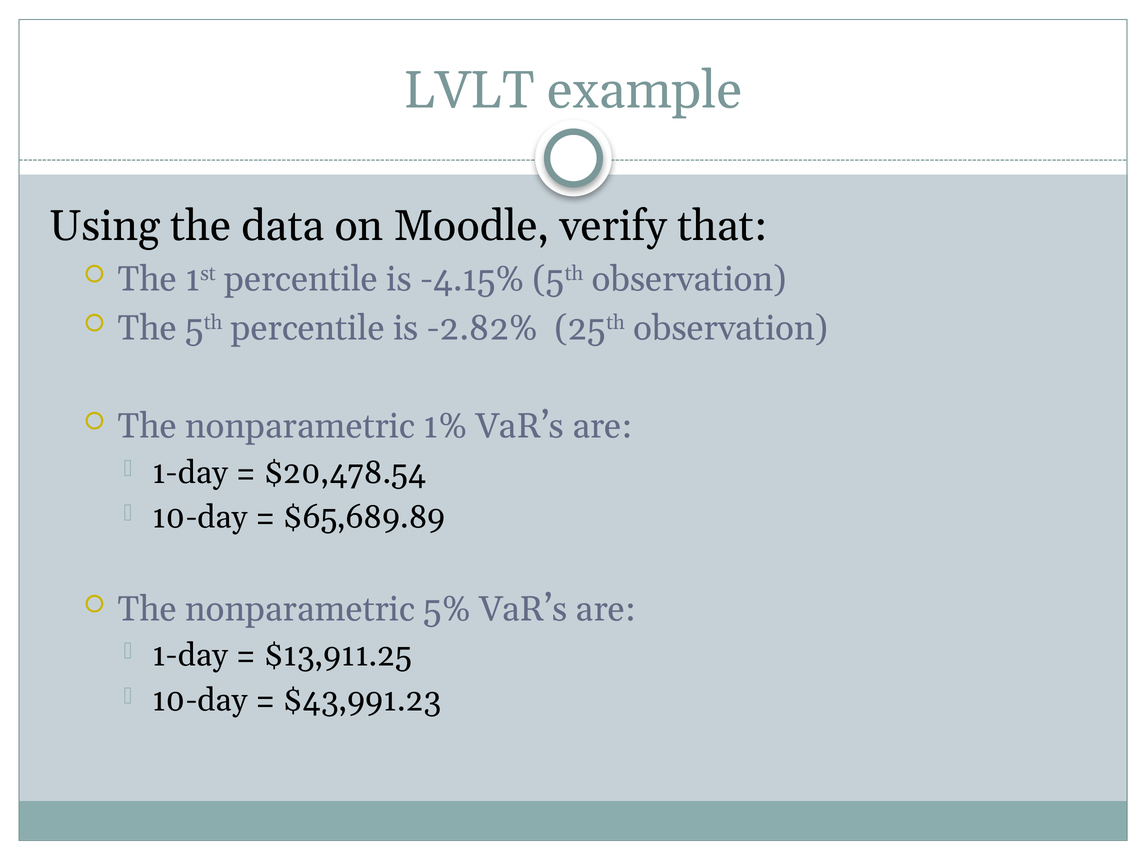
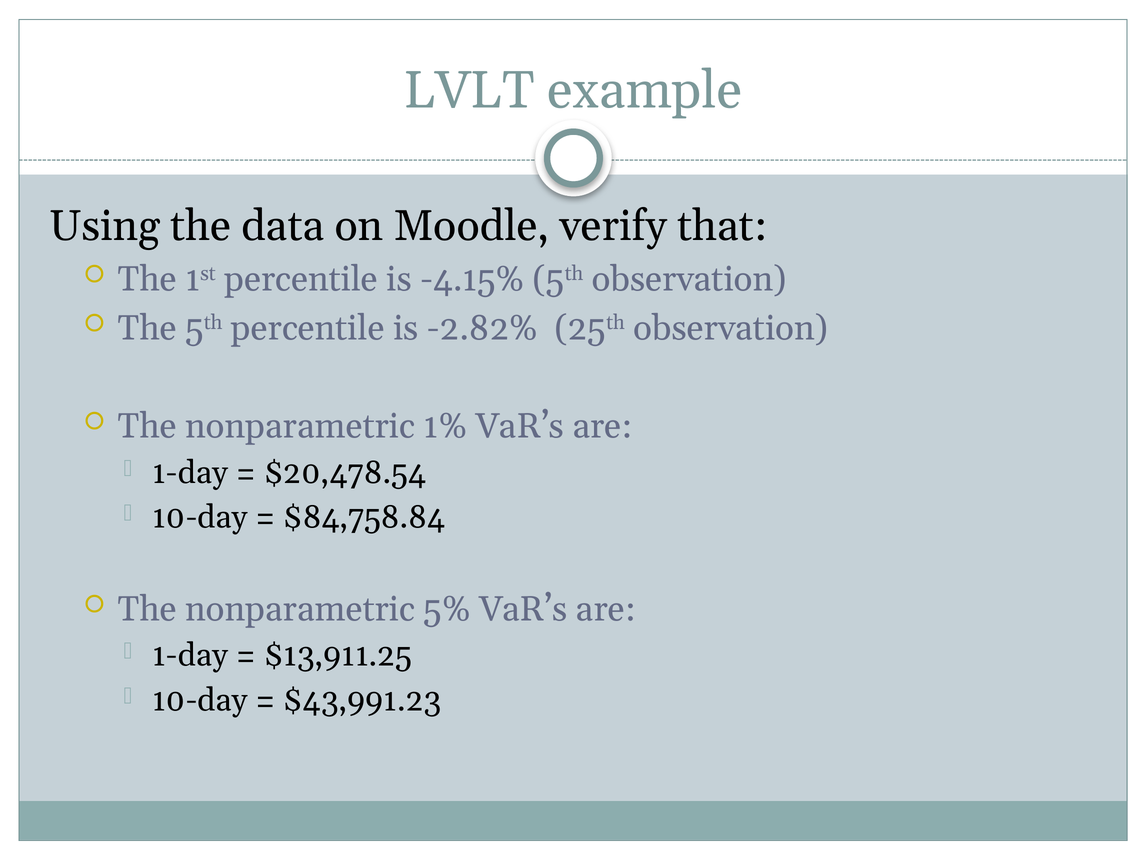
$65,689.89: $65,689.89 -> $84,758.84 (364, 517)
